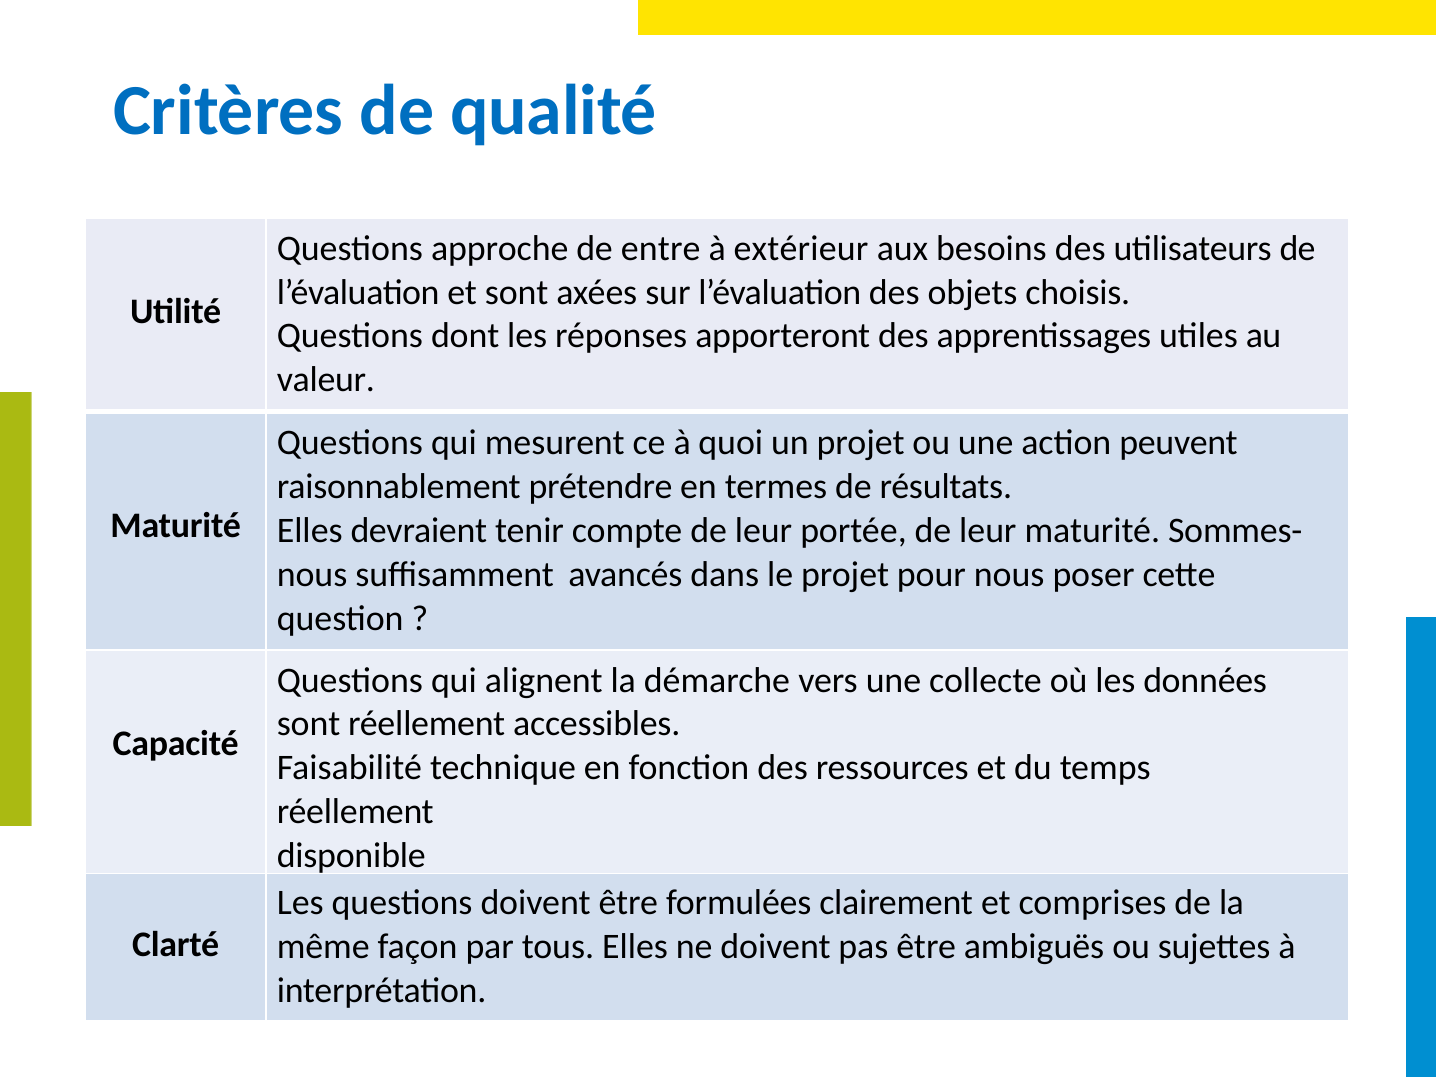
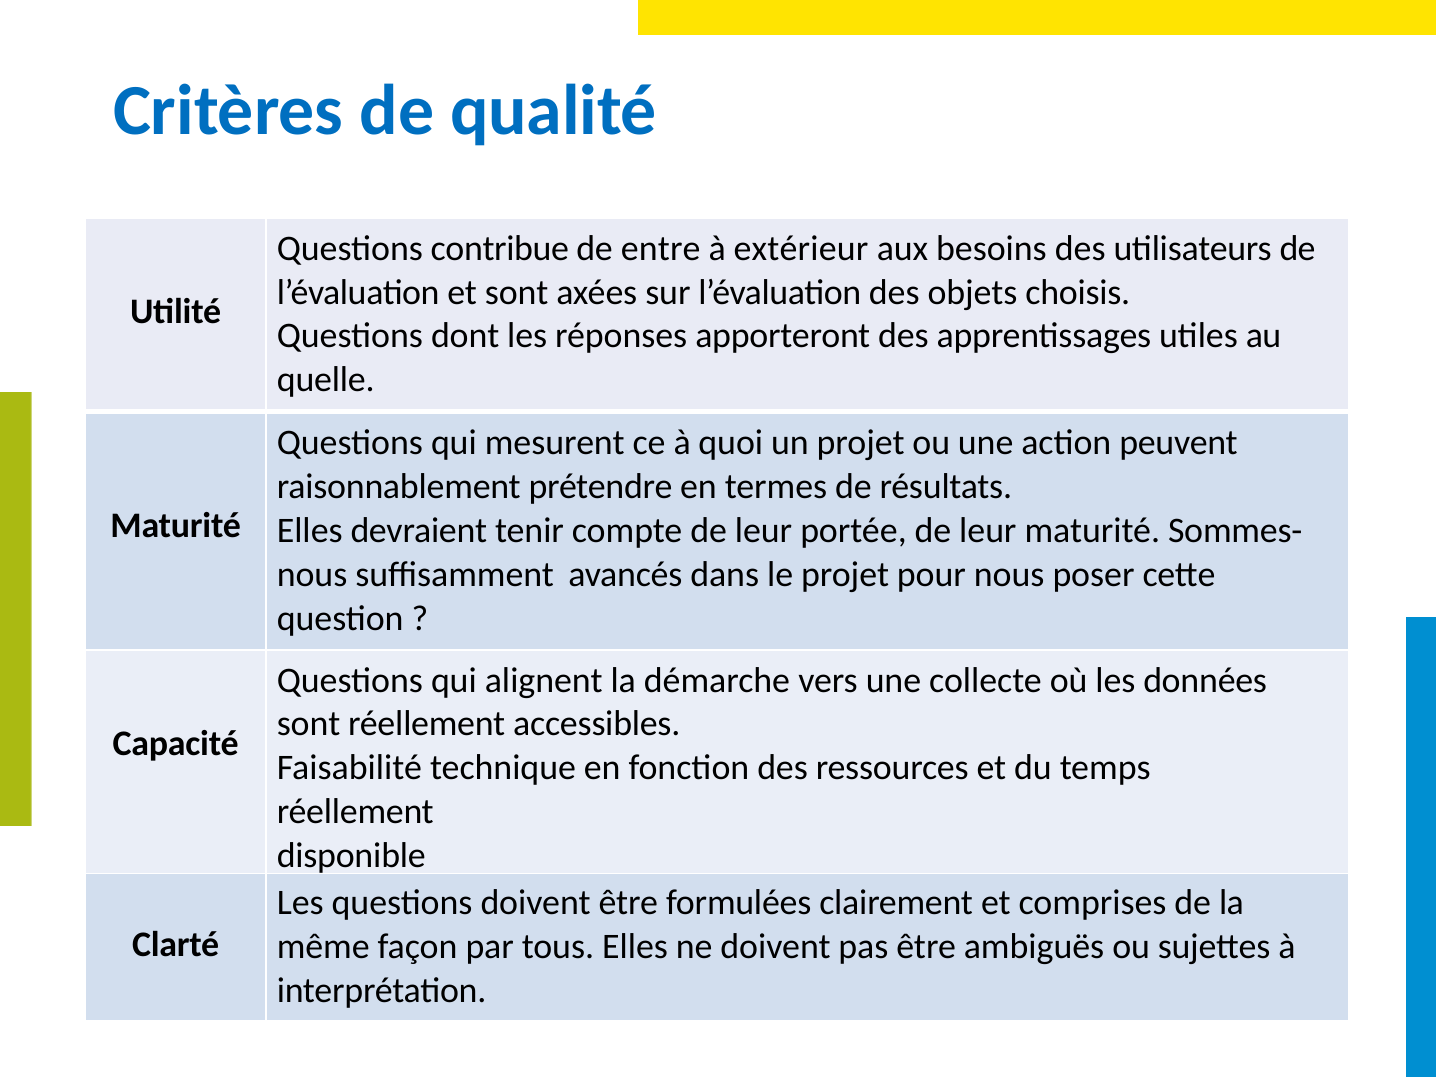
approche: approche -> contribue (500, 248)
valeur: valeur -> quelle (326, 380)
